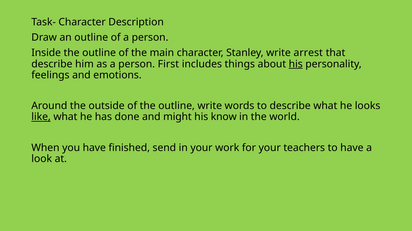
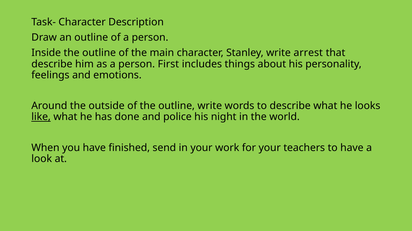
his underline: present -> none (296, 64)
might: might -> police (177, 117)
know: know -> night (224, 117)
